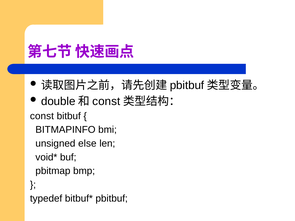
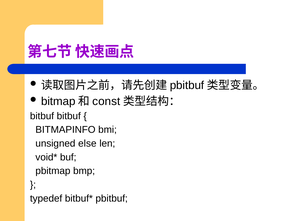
double: double -> bitmap (58, 101)
const: const -> bitbuf (42, 116)
